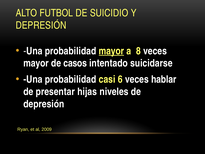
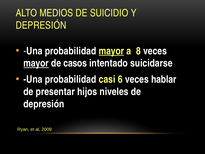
FUTBOL: FUTBOL -> MEDIOS (56, 13)
mayor underline: none -> present (36, 63)
hijas: hijas -> hijos (87, 92)
